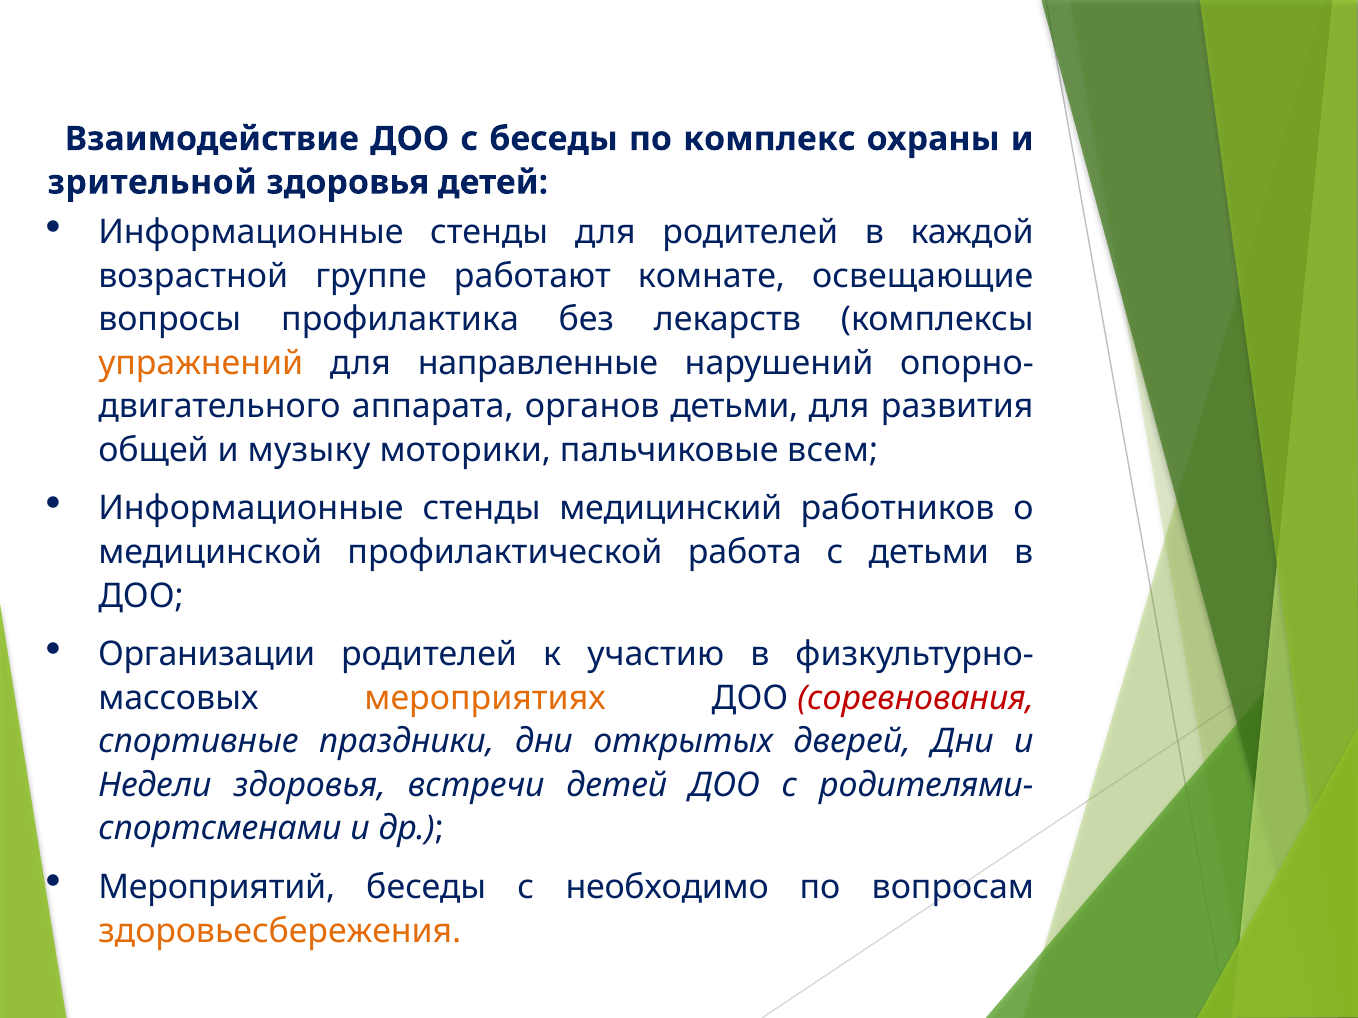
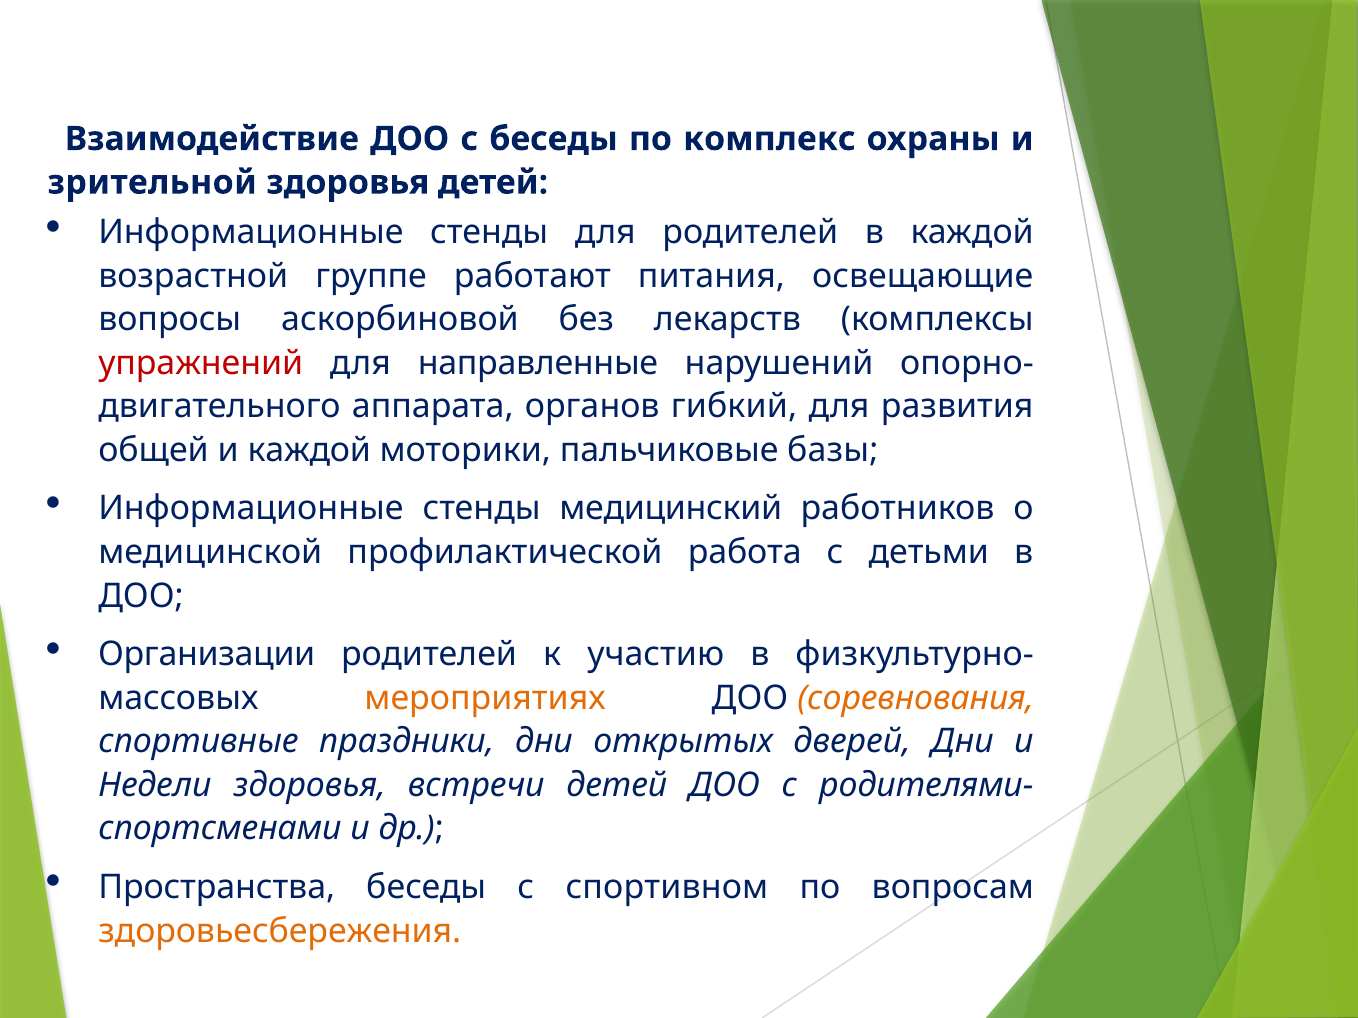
комнате: комнате -> питания (711, 276)
профилактика: профилактика -> аскорбиновой (400, 320)
упражнений colour: orange -> red (201, 363)
органов детьми: детьми -> гибкий (734, 407)
и музыку: музыку -> каждой (309, 450)
всем: всем -> базы (833, 450)
соревнования colour: red -> orange (916, 698)
Мероприятий: Мероприятий -> Пространства (217, 888)
необходимо: необходимо -> спортивном (667, 888)
